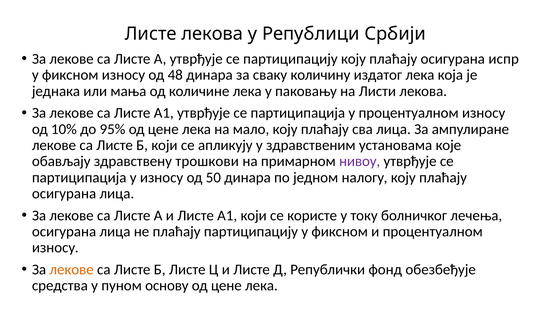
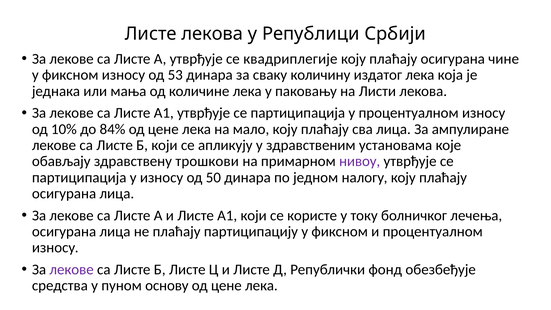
се партиципацију: партиципацију -> квадриплегије (290, 59)
испр: испр -> чине (504, 59)
48: 48 -> 53 (175, 75)
95%: 95% -> 84% (113, 129)
лекове colour: orange -> purple (72, 269)
